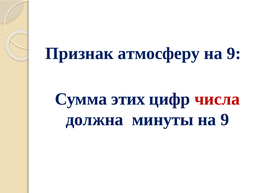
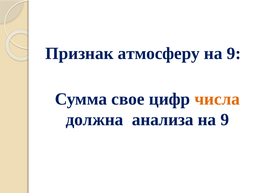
этих: этих -> свое (128, 99)
числа colour: red -> orange (217, 99)
минуты: минуты -> анализа (163, 120)
